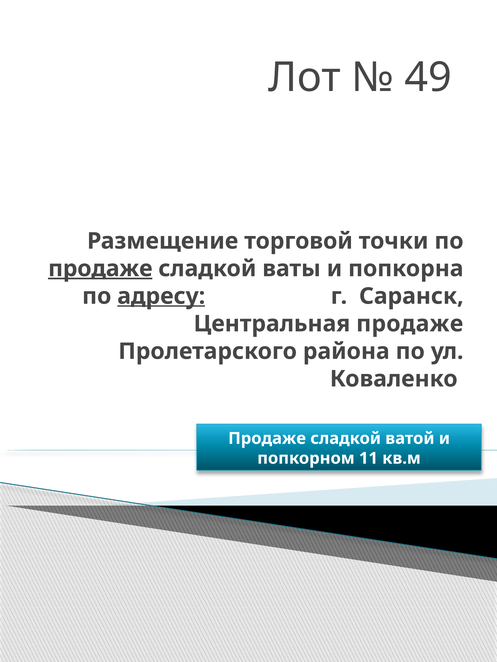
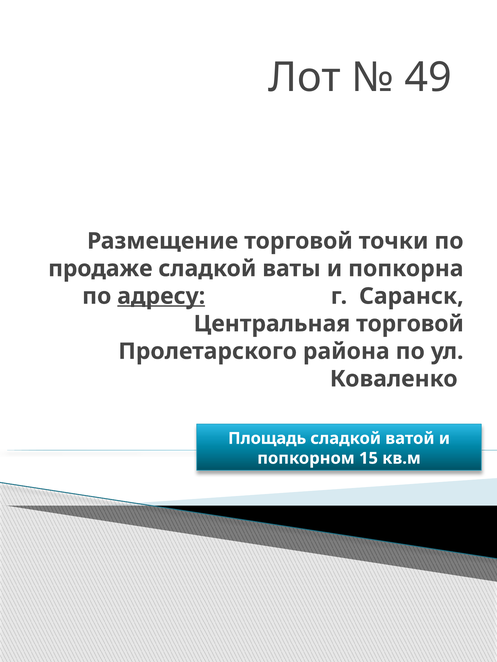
продаже underline: present -> none (100, 269)
Центральная продаже: продаже -> торговой (410, 324)
Продаже: Продаже -> Площадь (267, 439)
11: 11 -> 15 (368, 459)
